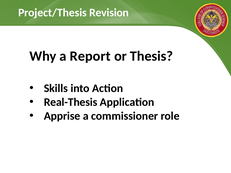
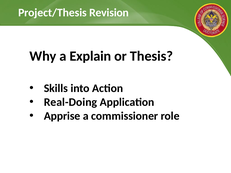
Report: Report -> Explain (90, 56)
Real-Thesis: Real-Thesis -> Real-Doing (70, 102)
